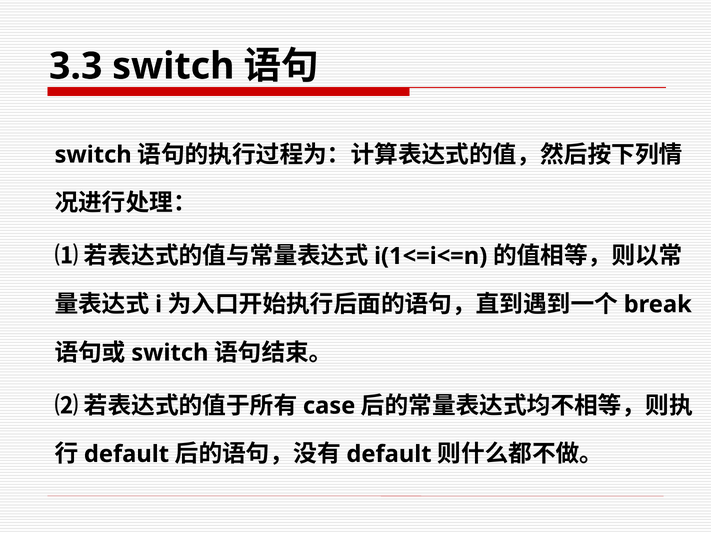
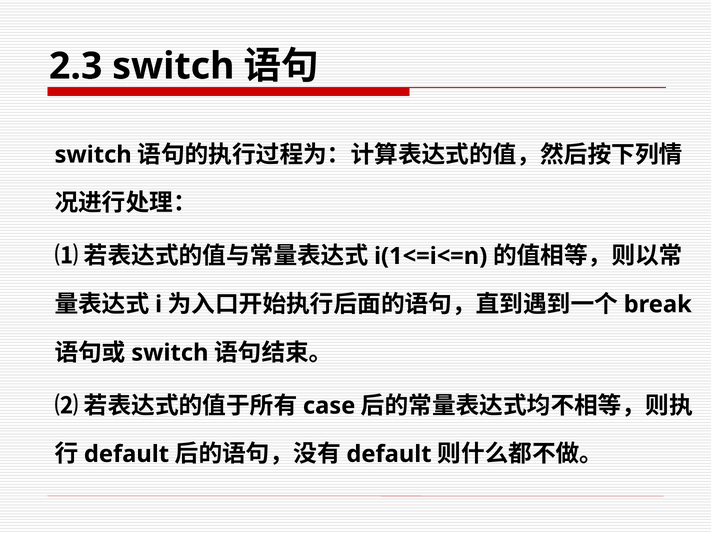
3.3: 3.3 -> 2.3 (76, 66)
